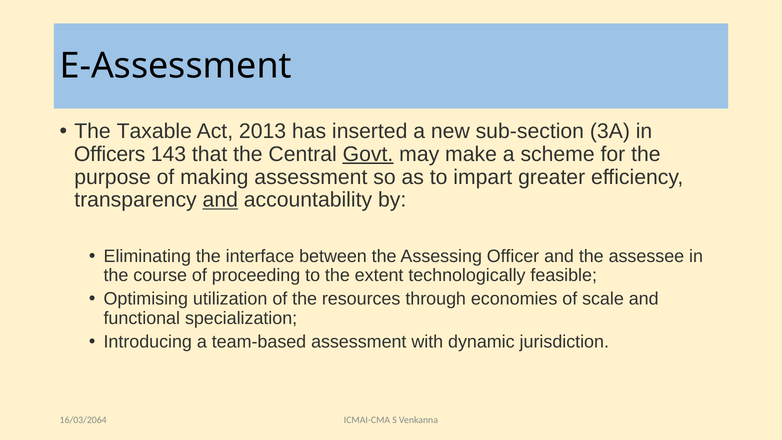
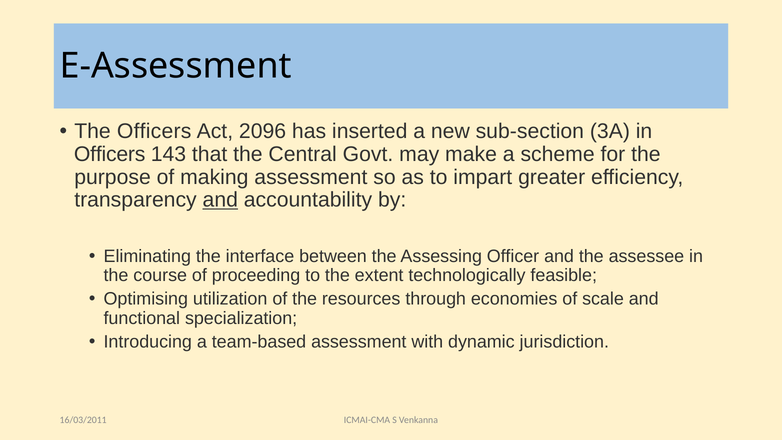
The Taxable: Taxable -> Officers (154, 131)
2013: 2013 -> 2096 (263, 131)
Govt underline: present -> none (368, 154)
16/03/2064: 16/03/2064 -> 16/03/2011 (83, 420)
